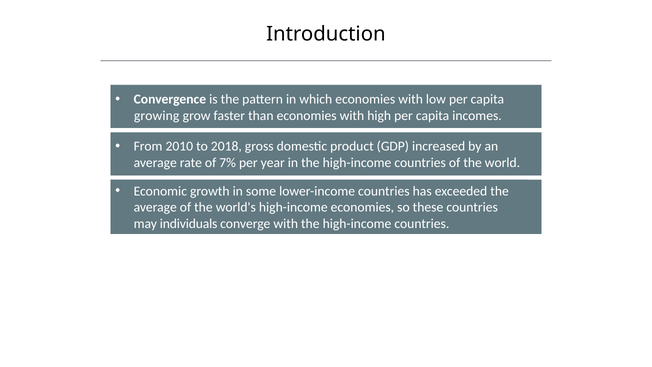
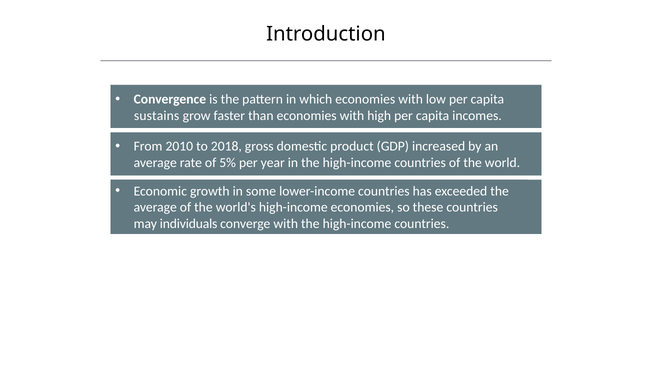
growing: growing -> sustains (157, 116)
7%: 7% -> 5% (228, 163)
